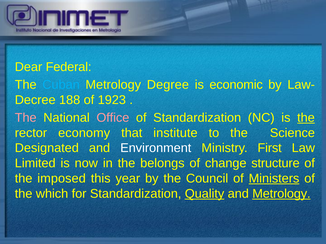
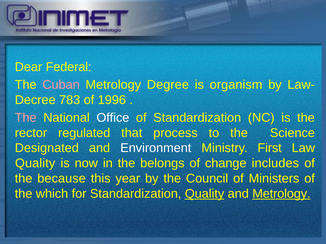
Cuban colour: light blue -> pink (61, 85)
economic: economic -> organism (236, 85)
188: 188 -> 783 (70, 100)
1923: 1923 -> 1996 (112, 100)
Office colour: pink -> white (113, 118)
the underline: present -> none (306, 118)
economy: economy -> regulated (84, 133)
institute: institute -> process (175, 133)
Limited: Limited -> Quality (35, 164)
structure: structure -> includes (275, 164)
imposed: imposed -> because (62, 179)
Ministers underline: present -> none (274, 179)
